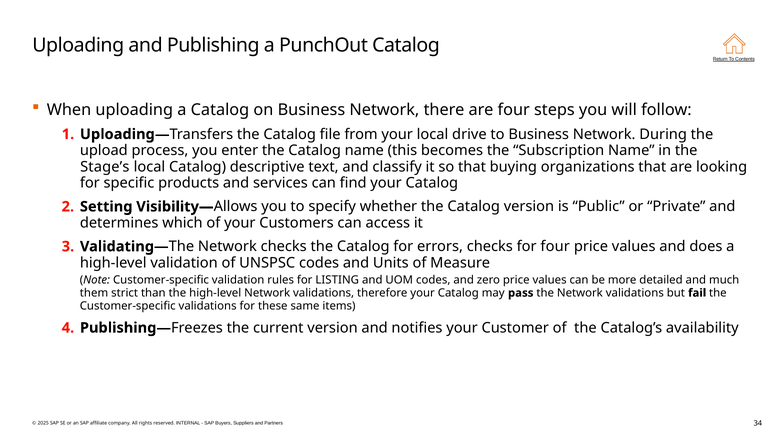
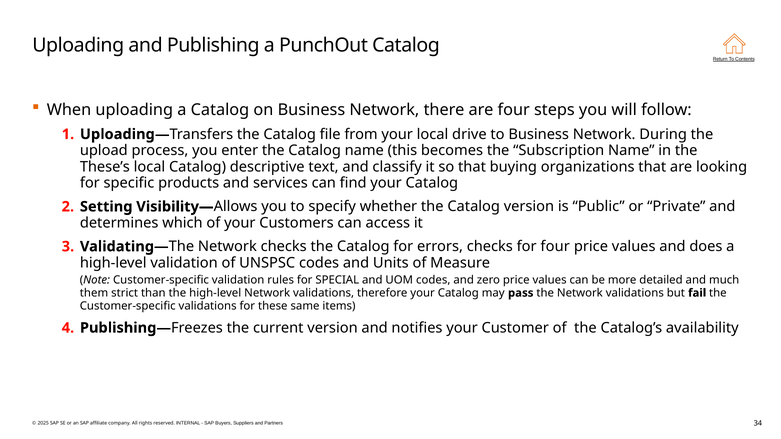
Stage’s: Stage’s -> These’s (105, 167)
LISTING: LISTING -> SPECIAL (337, 280)
